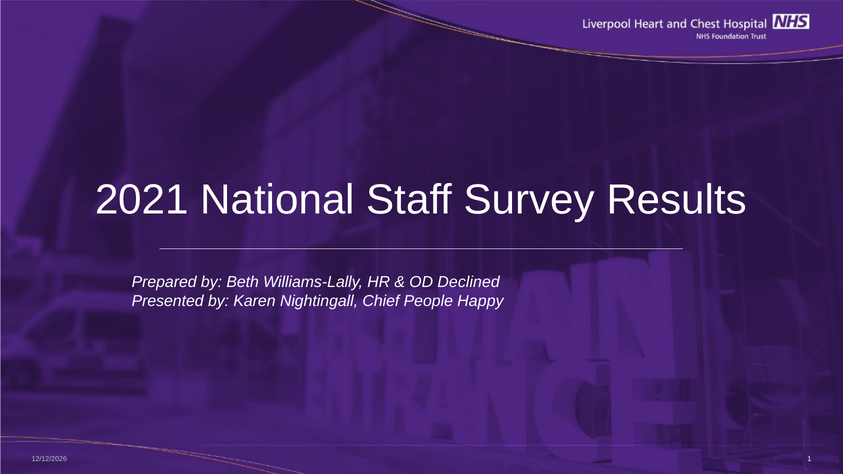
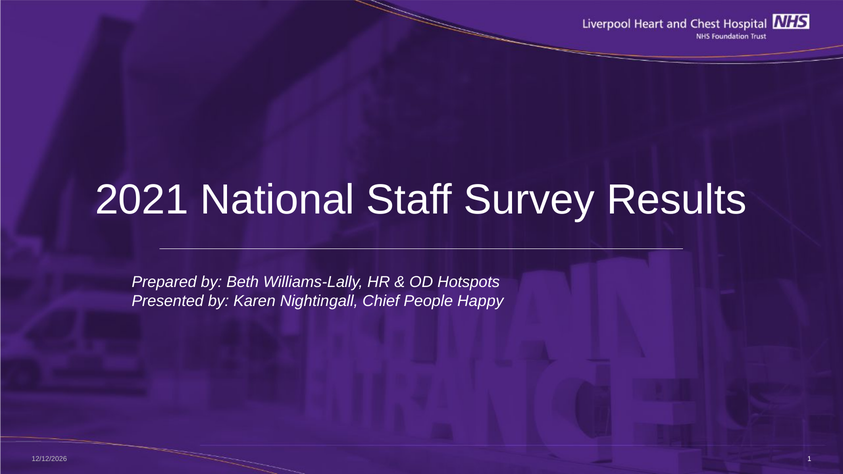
Declined: Declined -> Hotspots (469, 282)
